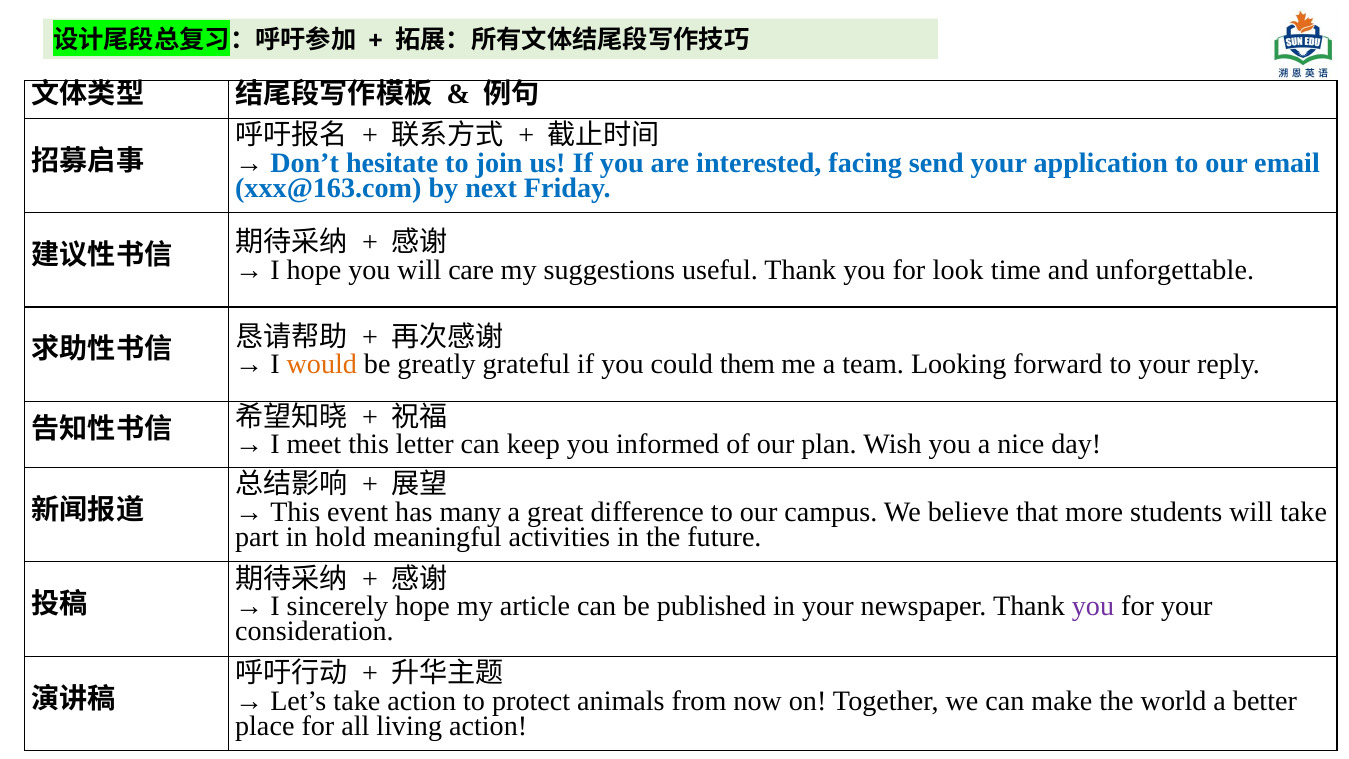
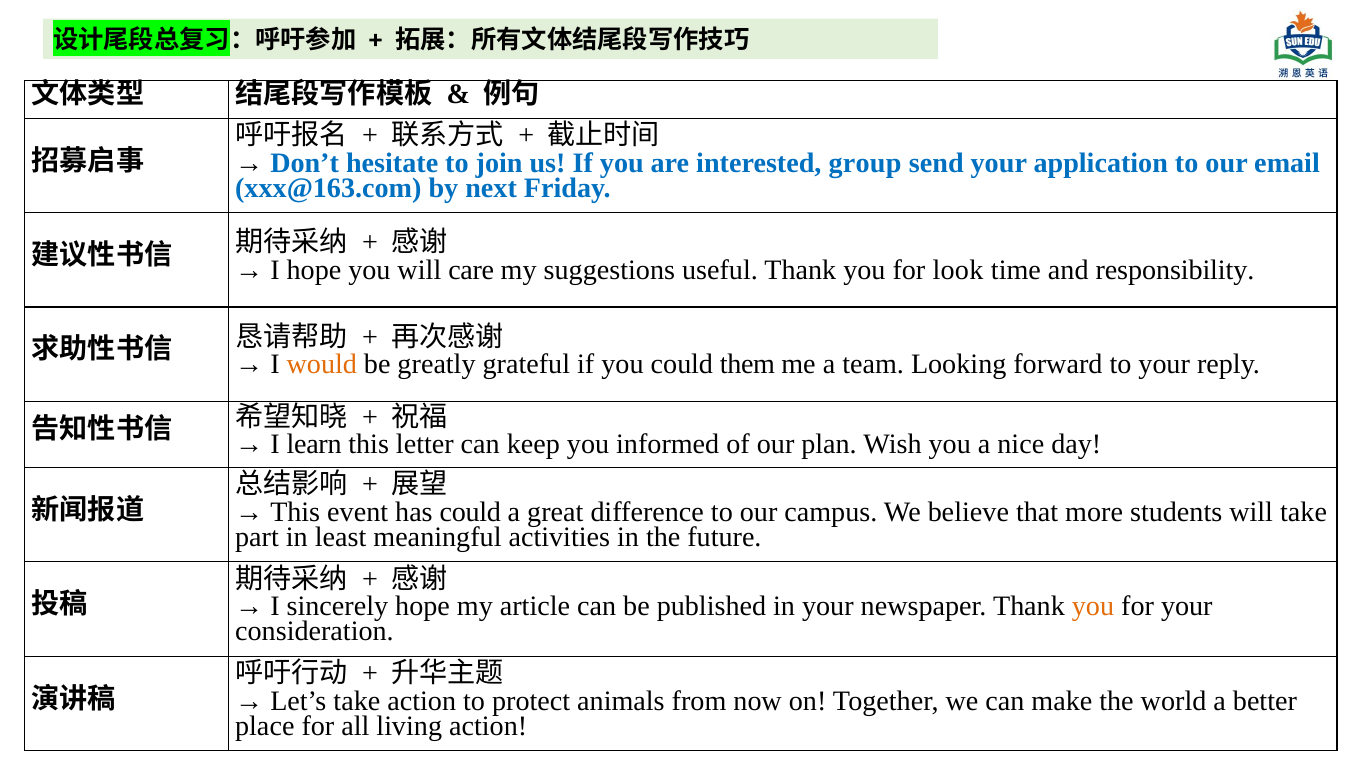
facing: facing -> group (865, 163)
unforgettable: unforgettable -> responsibility (1175, 270)
meet: meet -> learn (314, 444)
has many: many -> could (470, 512)
hold: hold -> least (341, 537)
you colour: purple -> orange (1093, 606)
